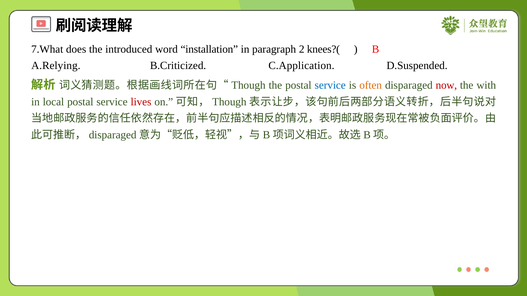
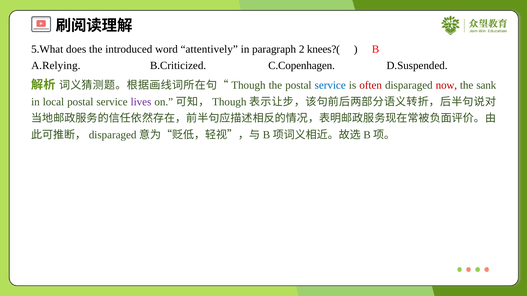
7.What: 7.What -> 5.What (47, 49)
installation: installation -> attentively (209, 49)
C.Application: C.Application -> C.Copenhagen (302, 66)
often colour: orange -> red (371, 85)
with: with -> sank (486, 85)
lives colour: red -> purple (141, 102)
